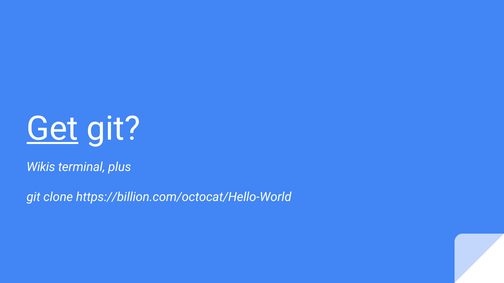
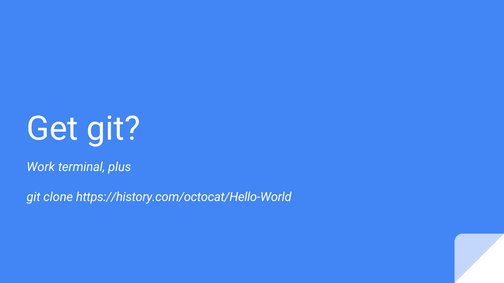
Get underline: present -> none (52, 129)
Wikis: Wikis -> Work (41, 167)
https://billion.com/octocat/Hello-World: https://billion.com/octocat/Hello-World -> https://history.com/octocat/Hello-World (184, 197)
